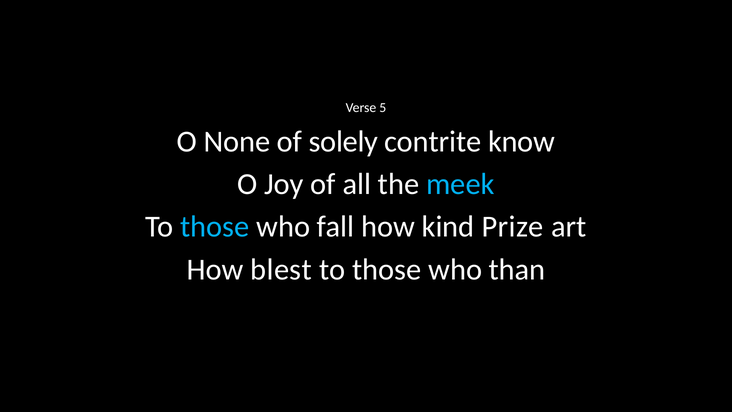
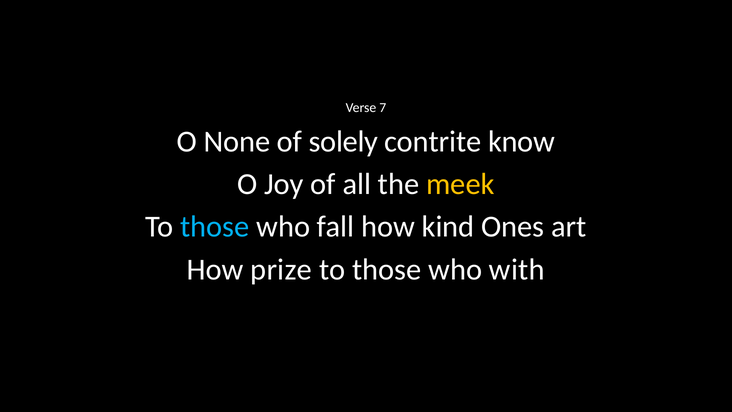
5: 5 -> 7 (383, 108)
meek colour: light blue -> yellow (460, 184)
Prize: Prize -> Ones (513, 227)
blest: blest -> prize (281, 269)
than: than -> with (517, 269)
